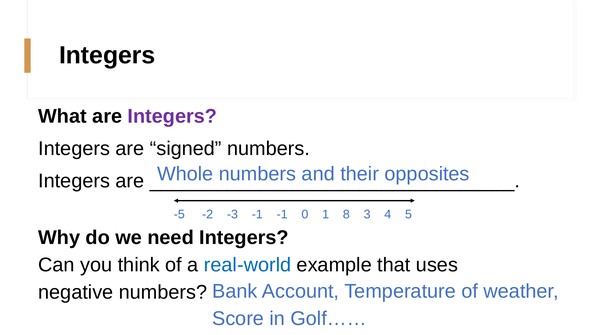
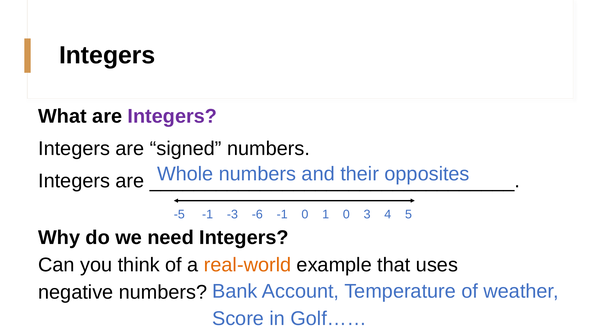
-5 -2: -2 -> -1 (208, 214)
-3 -1: -1 -> -6 (257, 214)
1 8: 8 -> 0 (346, 214)
real-world colour: blue -> orange (248, 265)
